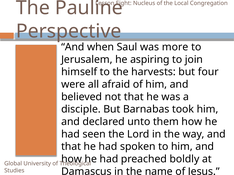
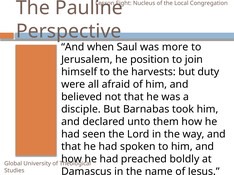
aspiring: aspiring -> position (150, 60)
four: four -> duty (208, 72)
